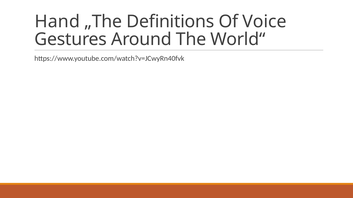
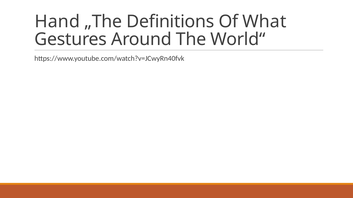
Voice: Voice -> What (264, 22)
